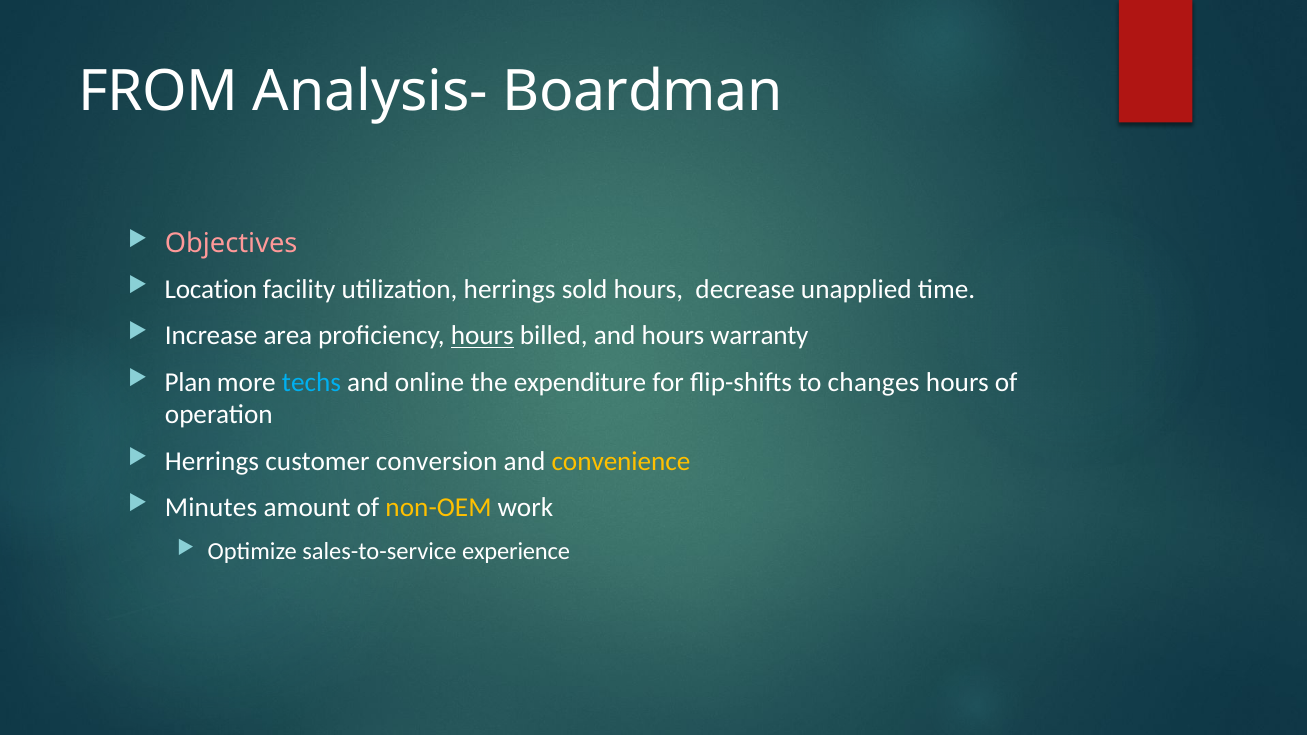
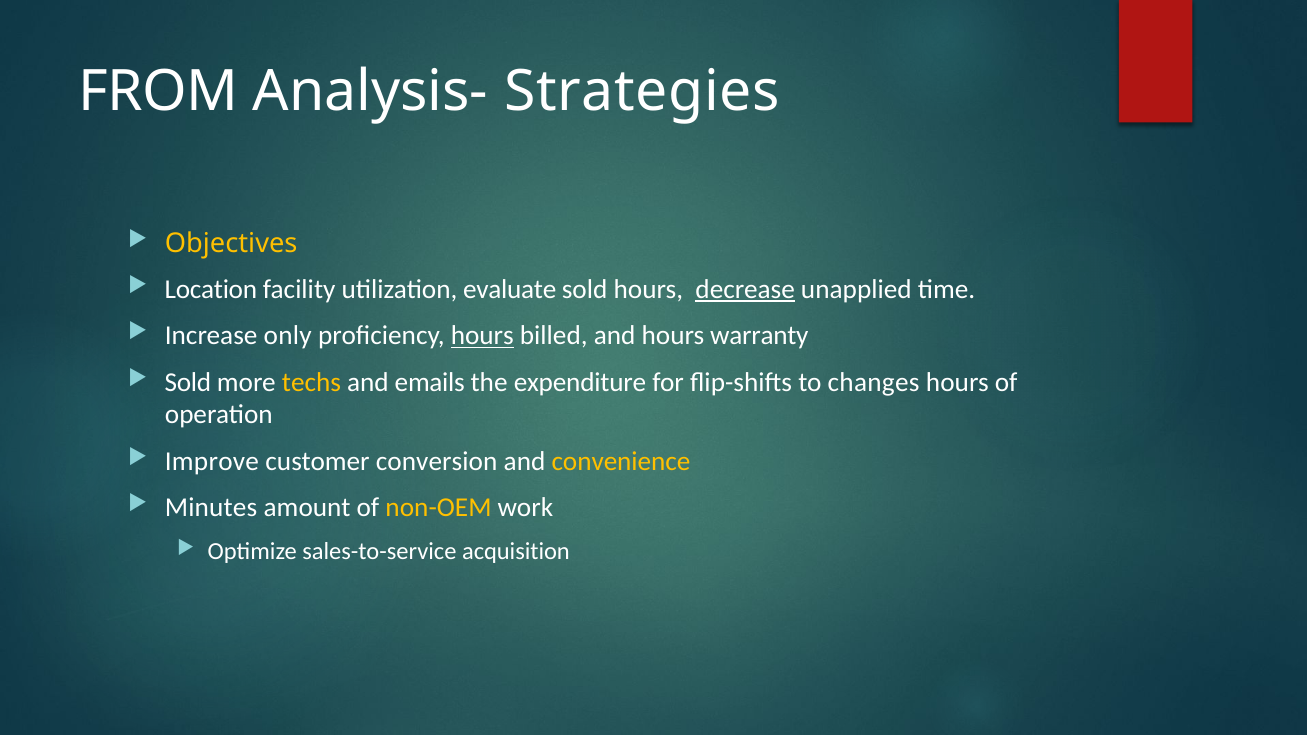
Boardman: Boardman -> Strategies (642, 92)
Objectives colour: pink -> yellow (231, 243)
utilization herrings: herrings -> evaluate (510, 290)
decrease underline: none -> present (745, 290)
area: area -> only (288, 336)
Plan: Plan -> Sold (188, 382)
techs colour: light blue -> yellow (311, 382)
online: online -> emails (430, 382)
Herrings: Herrings -> Improve (212, 461)
experience: experience -> acquisition (516, 552)
